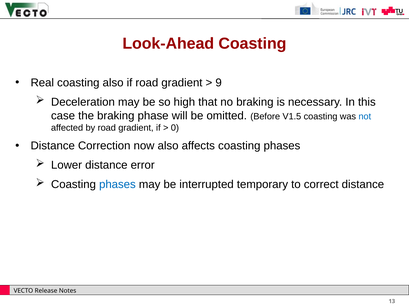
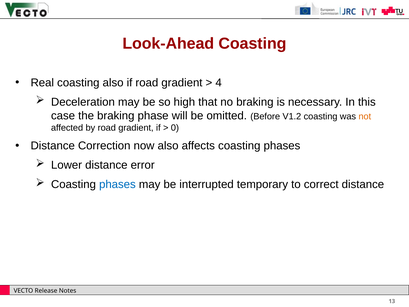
9: 9 -> 4 (219, 83)
V1.5: V1.5 -> V1.2 (292, 116)
not colour: blue -> orange (365, 116)
